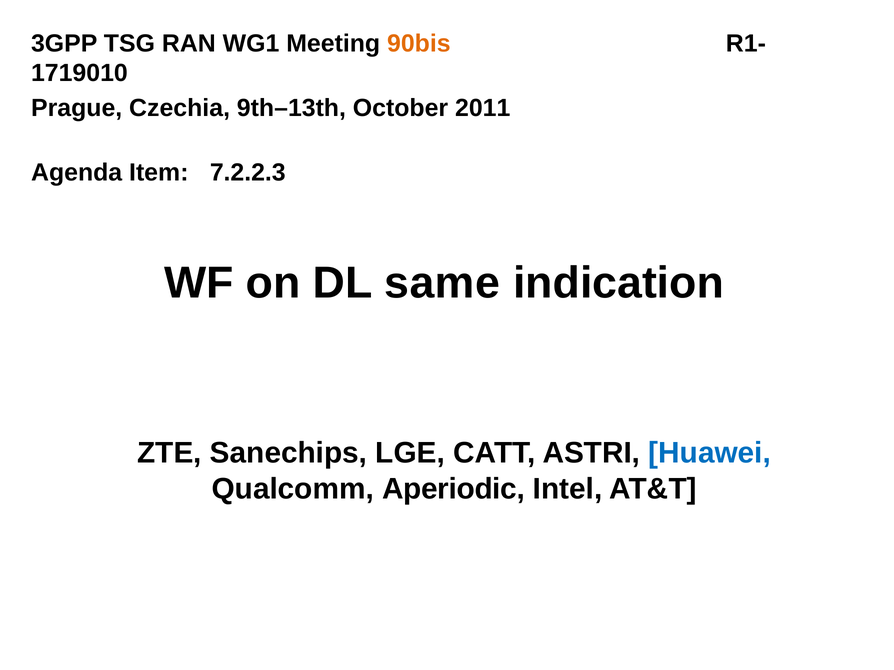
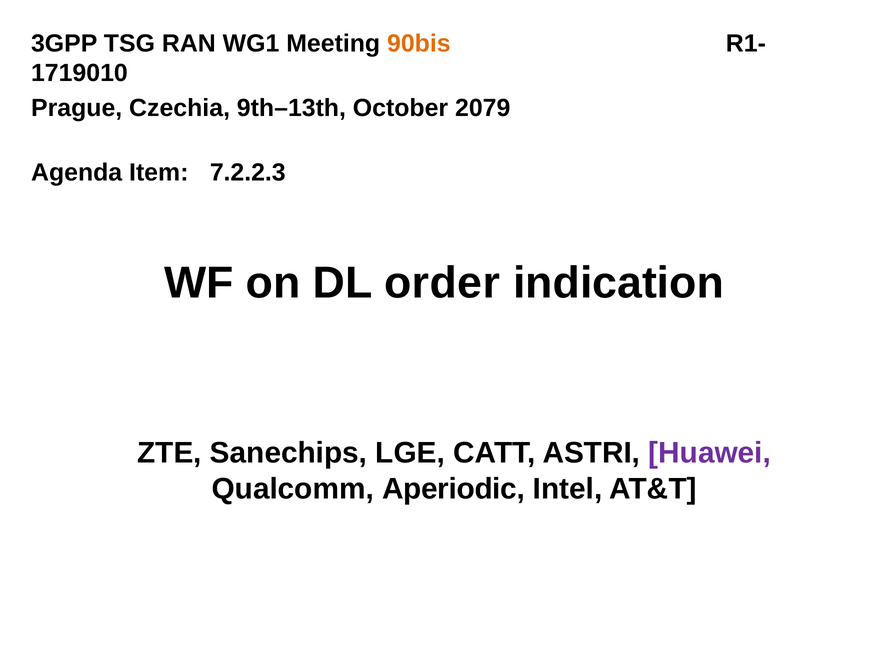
2011: 2011 -> 2079 (483, 108)
same: same -> order (442, 283)
Huawei colour: blue -> purple (710, 453)
